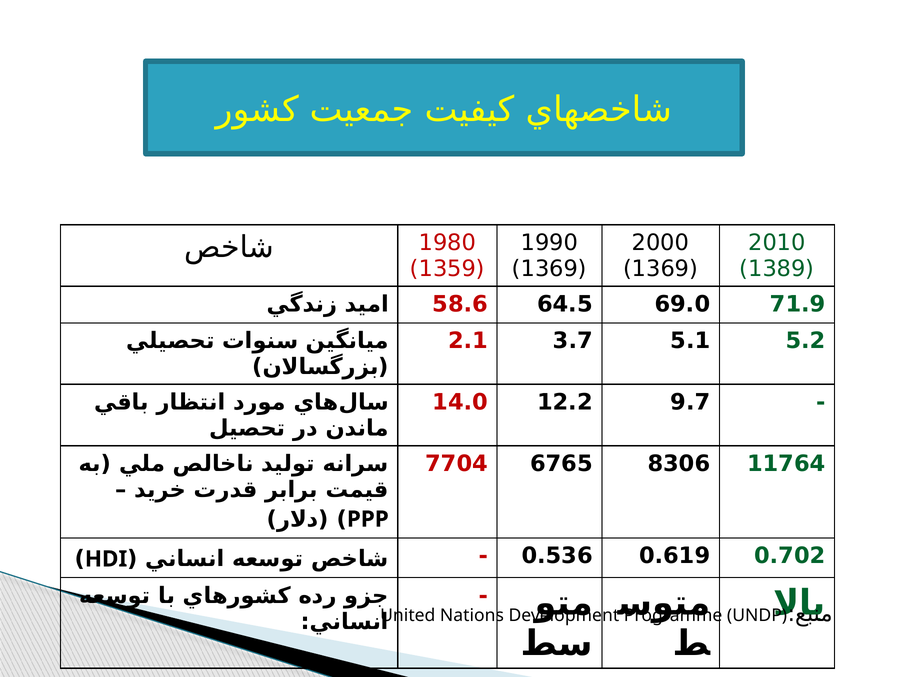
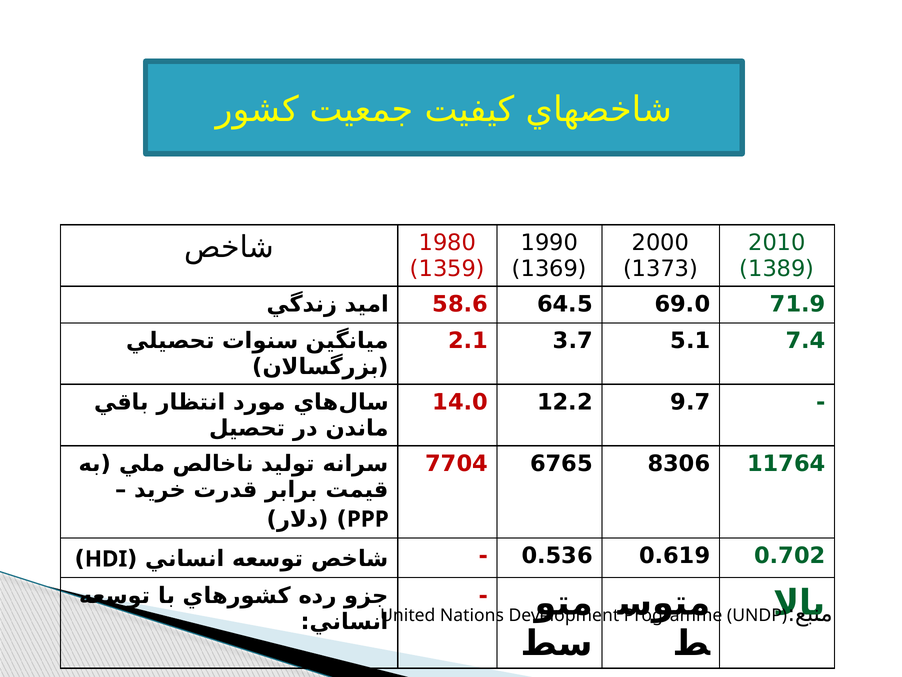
1369: 1369 -> 1373 (661, 269)
5.2: 5.2 -> 7.4 (806, 341)
